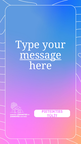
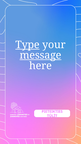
Type underline: none -> present (27, 45)
